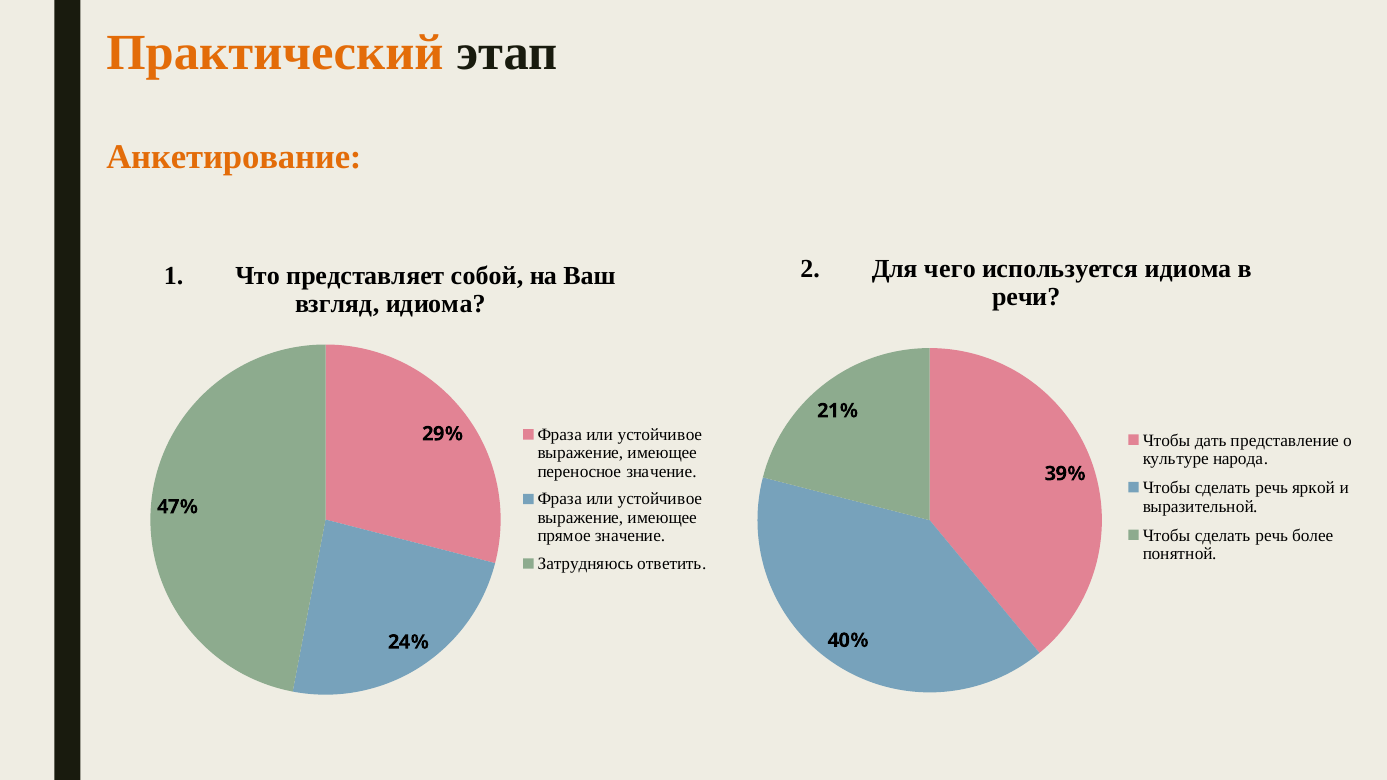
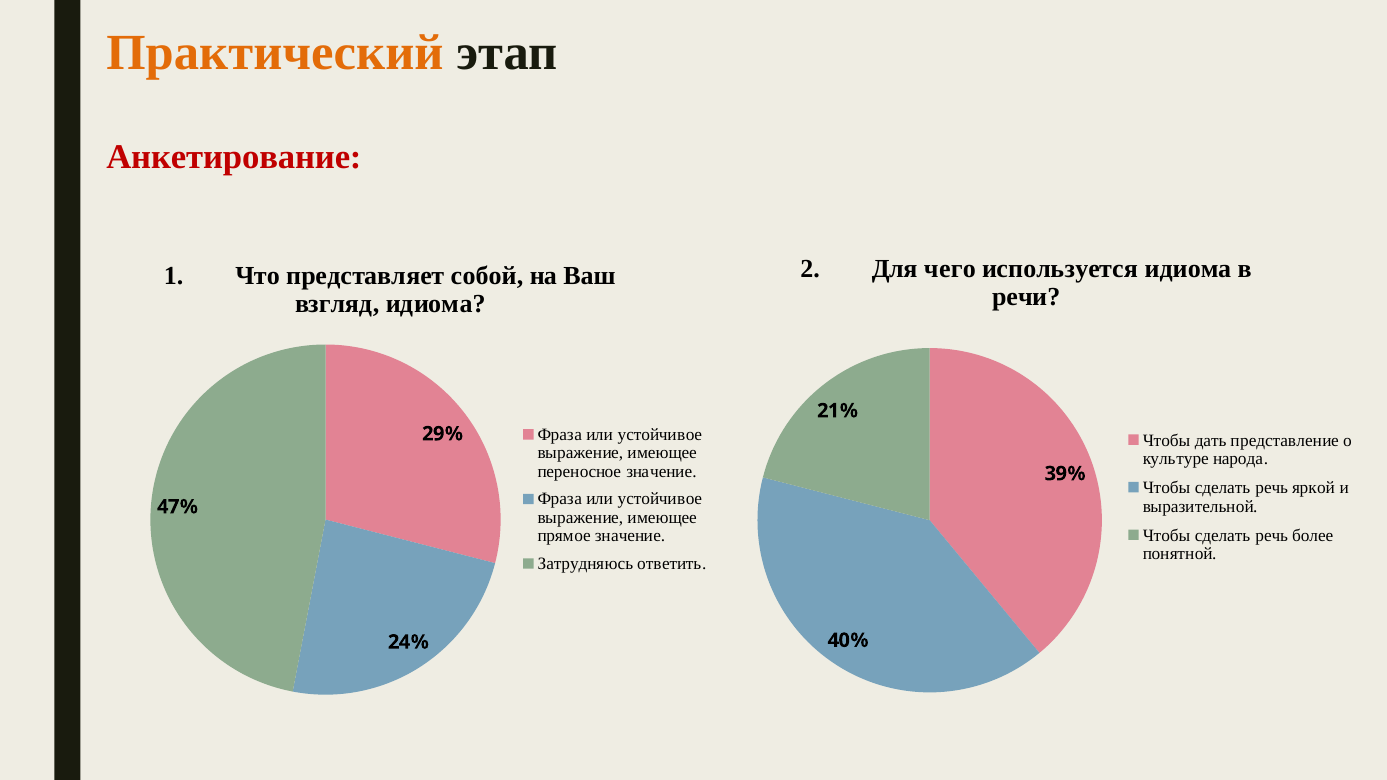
Анкетирование colour: orange -> red (234, 157)
